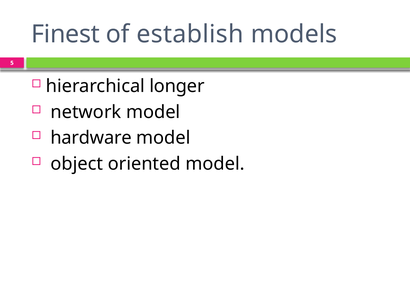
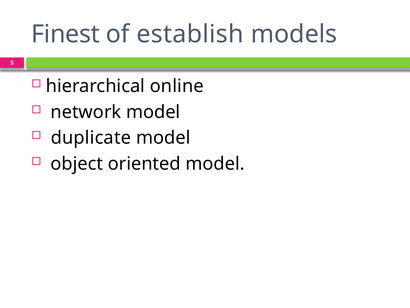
longer: longer -> online (177, 86)
hardware: hardware -> duplicate (91, 138)
